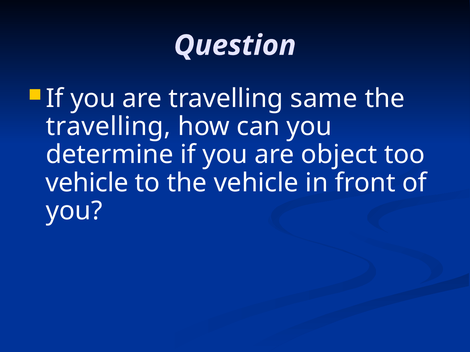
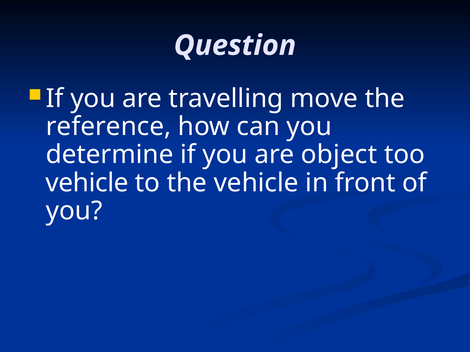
same: same -> move (324, 99)
travelling: travelling -> reference (108, 127)
